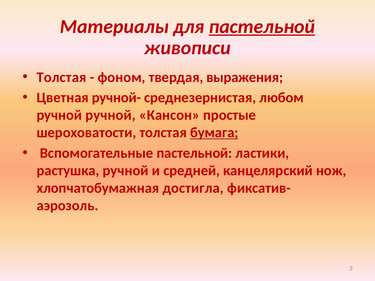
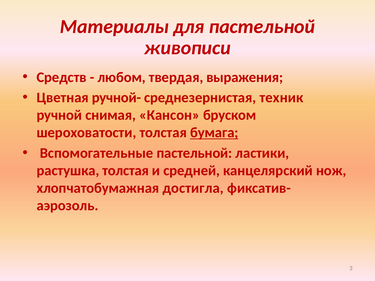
пастельной underline: present -> none (262, 27)
Толстая: Толстая -> Средств (62, 77)
фоном: фоном -> любом (122, 77)
любом: любом -> техник (281, 98)
ручной ручной: ручной -> снимая (111, 115)
простые: простые -> бруском (230, 115)
растушка ручной: ручной -> толстая (126, 171)
